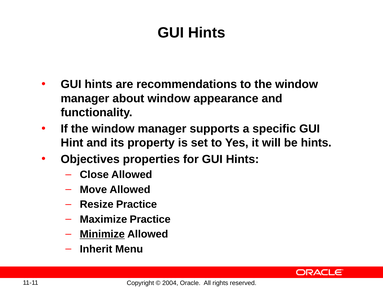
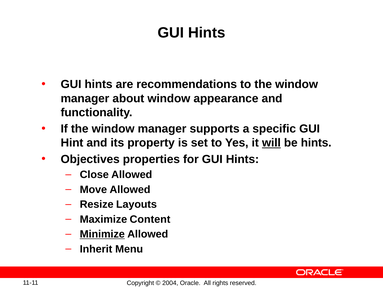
will underline: none -> present (271, 143)
Resize Practice: Practice -> Layouts (136, 205)
Maximize Practice: Practice -> Content (150, 219)
